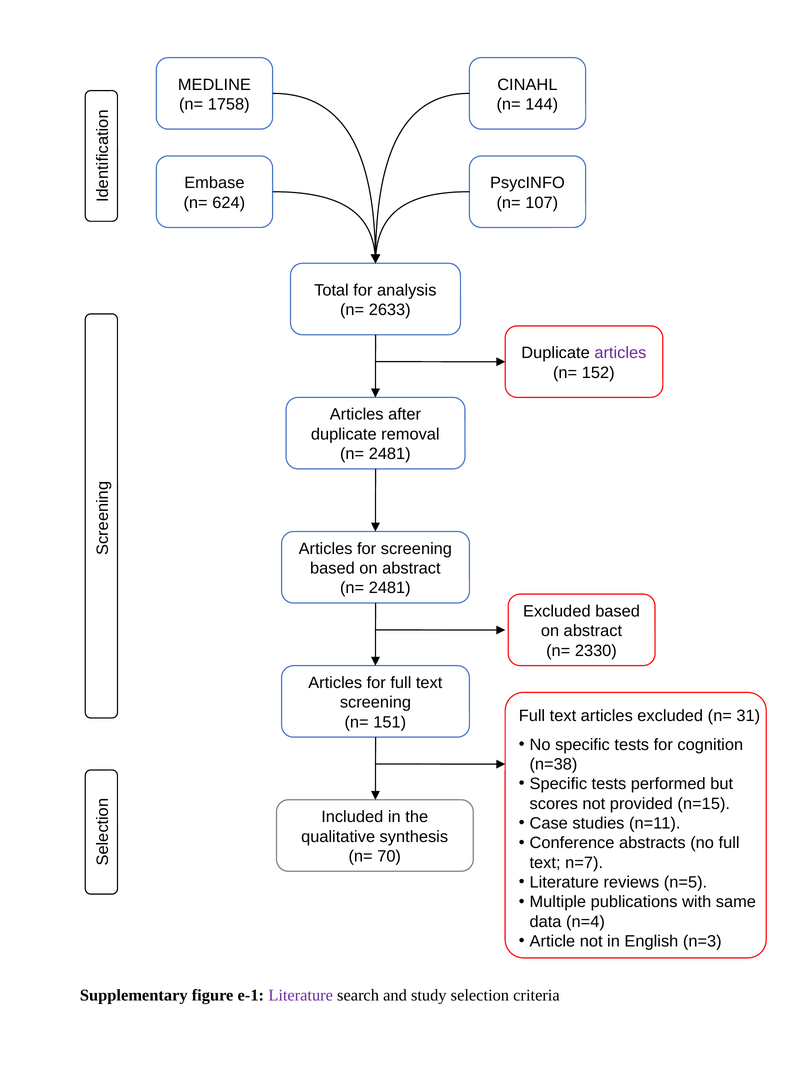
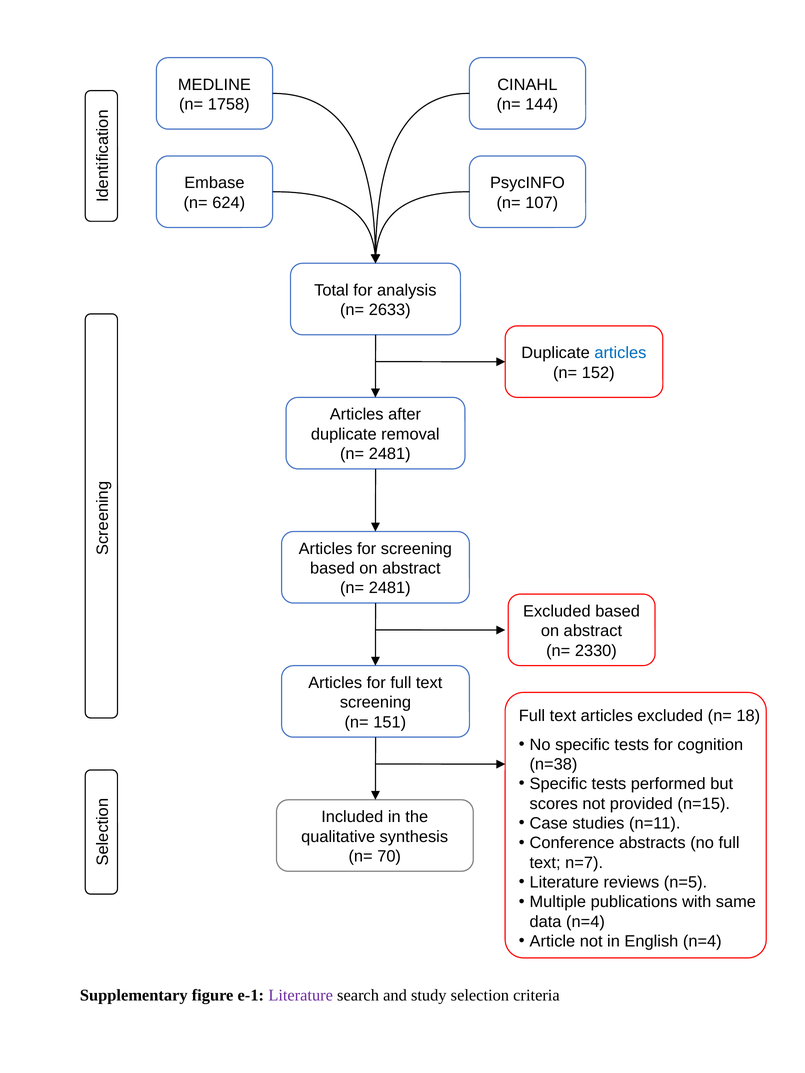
articles colour: purple -> blue (620, 353)
31: 31 -> 18 (748, 716)
English n=3: n=3 -> n=4 (702, 942)
